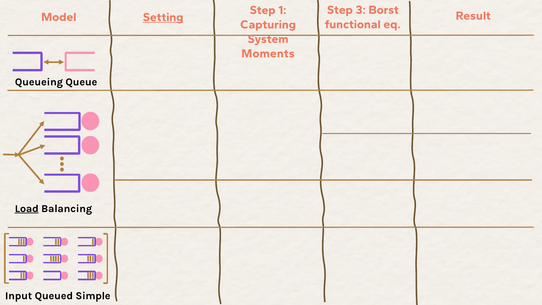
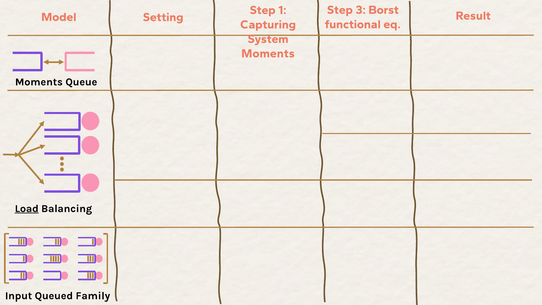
Setting underline: present -> none (163, 17)
Queueing: Queueing -> Moments (39, 82)
Simple: Simple -> Family (93, 296)
